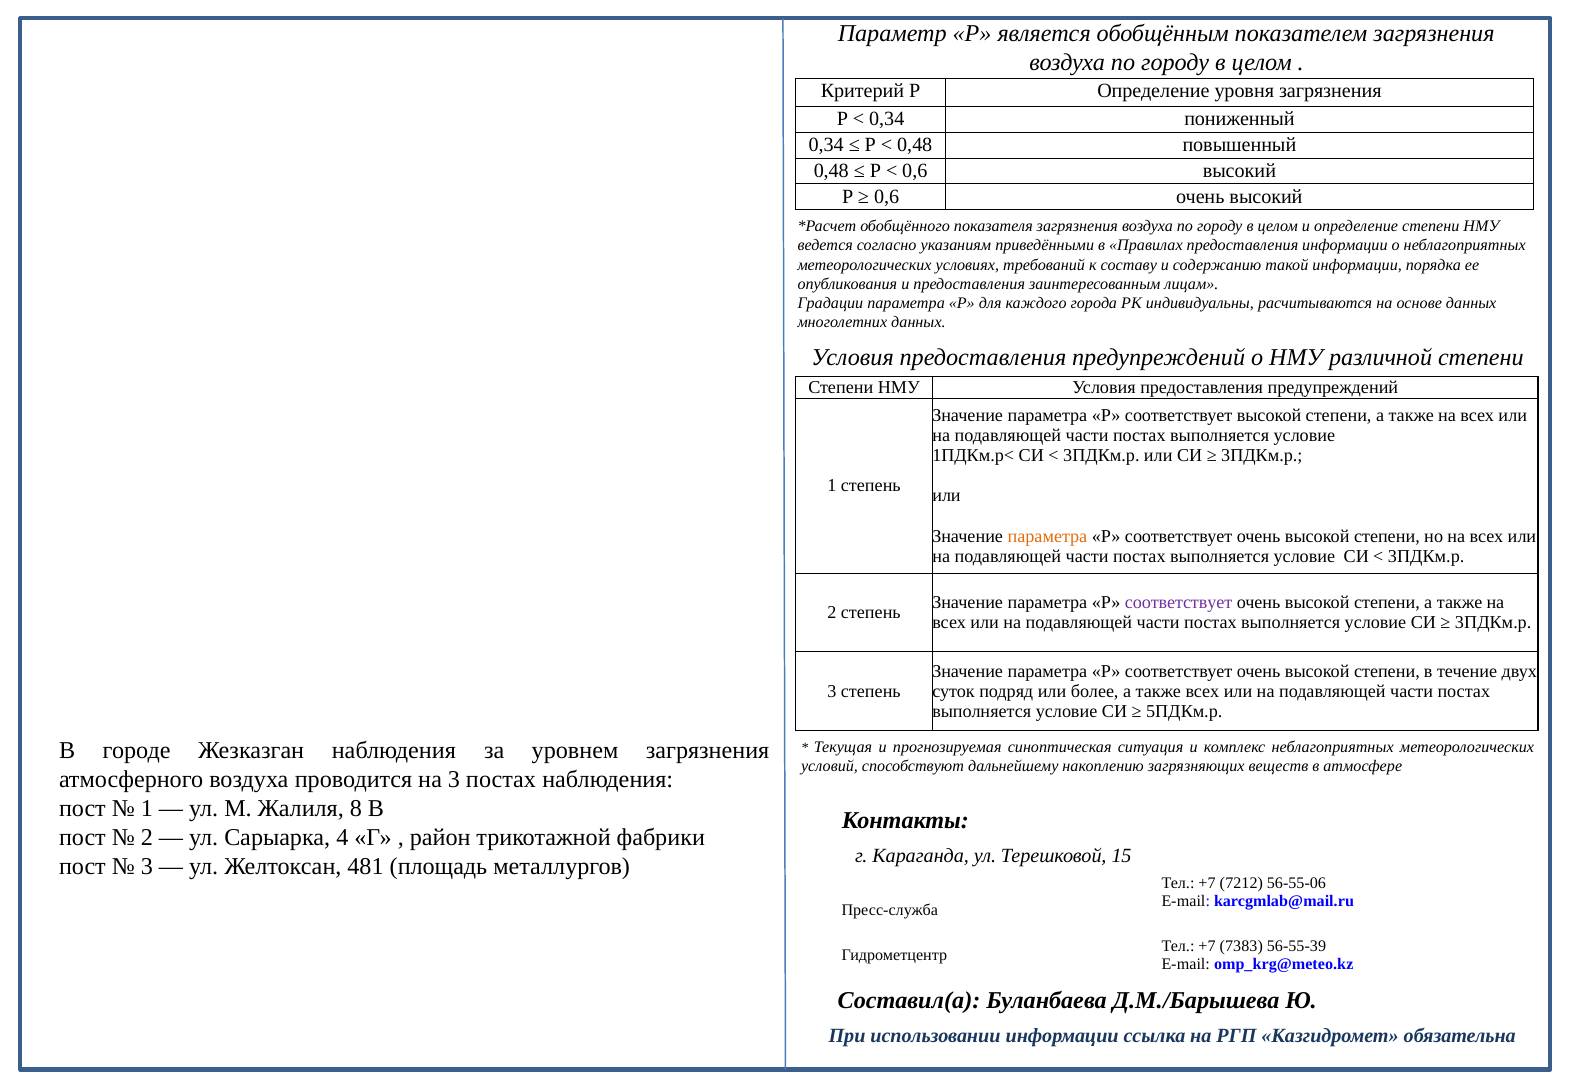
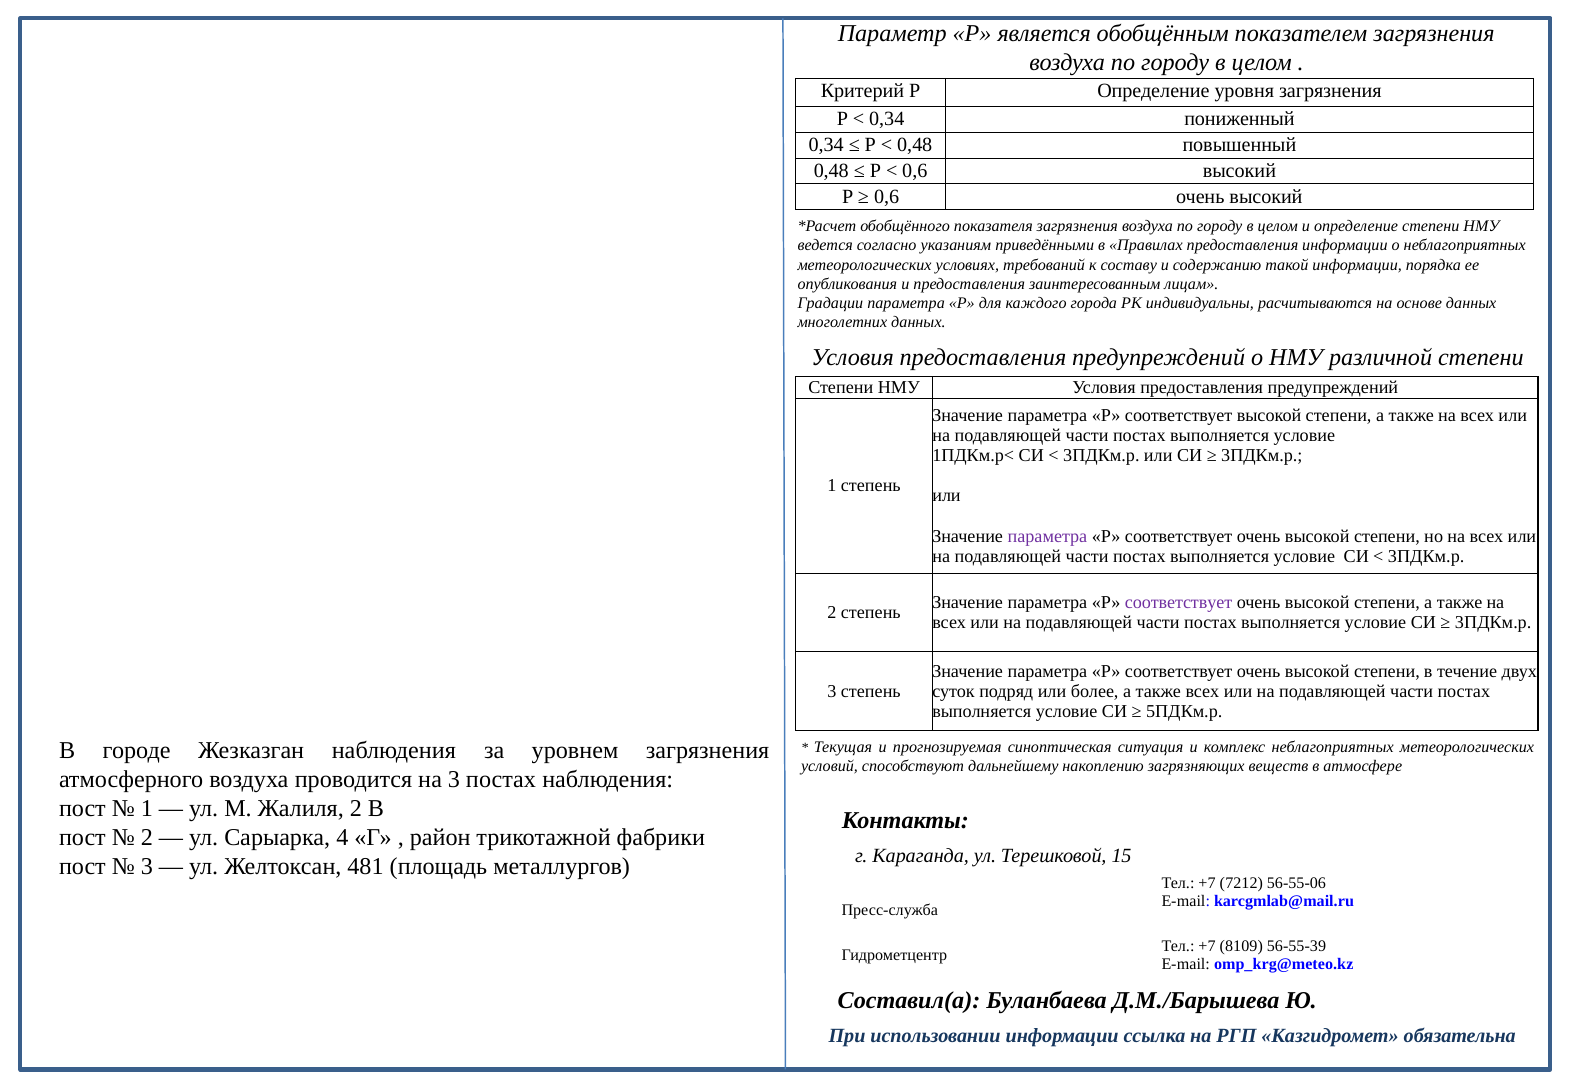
параметра colour: orange -> purple (1047, 536)
Жалиля 8: 8 -> 2 (356, 808)
7383: 7383 -> 8109 (1241, 946)
